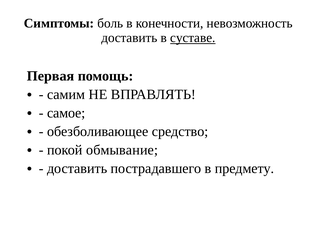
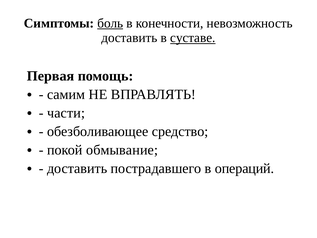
боль underline: none -> present (110, 23)
самое: самое -> части (66, 113)
предмету: предмету -> операций (245, 168)
